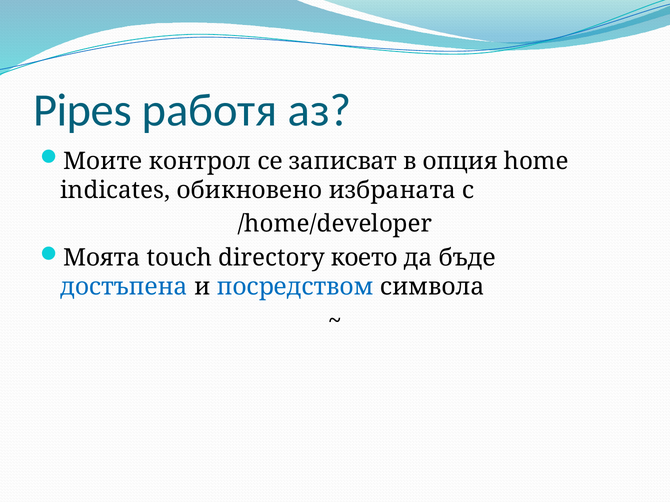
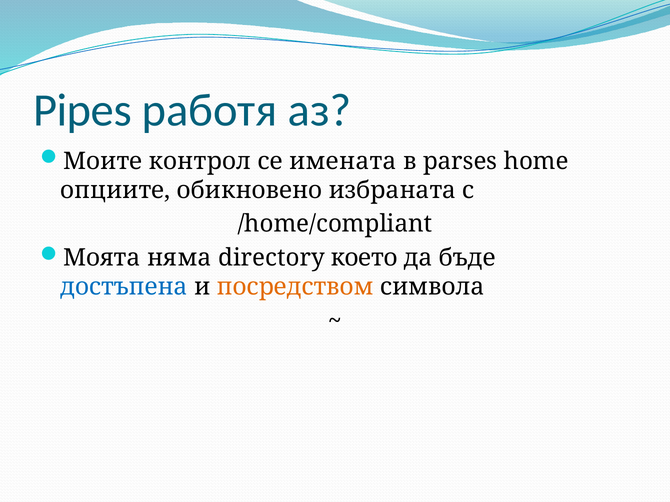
записват: записват -> имената (343, 161)
опция: опция -> parses (460, 161)
indicates: indicates -> опциите (115, 190)
/home/developer: /home/developer -> /home/compliant (335, 224)
touch: touch -> няма (179, 258)
посредством colour: blue -> orange (295, 287)
